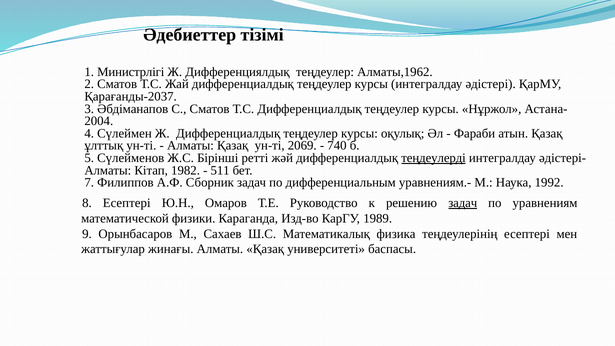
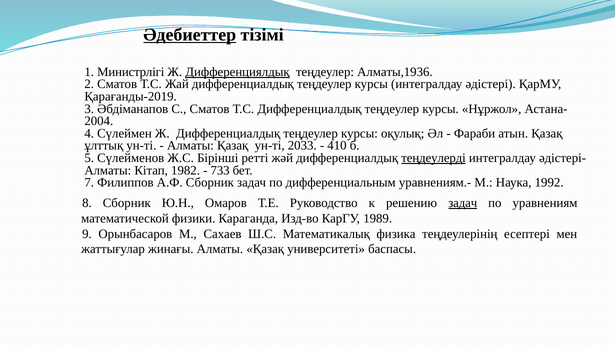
Әдебиеттер underline: none -> present (190, 35)
Дифференциялдық underline: none -> present (237, 72)
Алматы,1962: Алматы,1962 -> Алматы,1936 (395, 72)
Қарағанды-2037: Қарағанды-2037 -> Қарағанды-2019 (131, 96)
2069: 2069 -> 2033 (302, 146)
740: 740 -> 410 (337, 146)
511: 511 -> 733 (220, 170)
8 Есептері: Есептері -> Сборник (127, 203)
